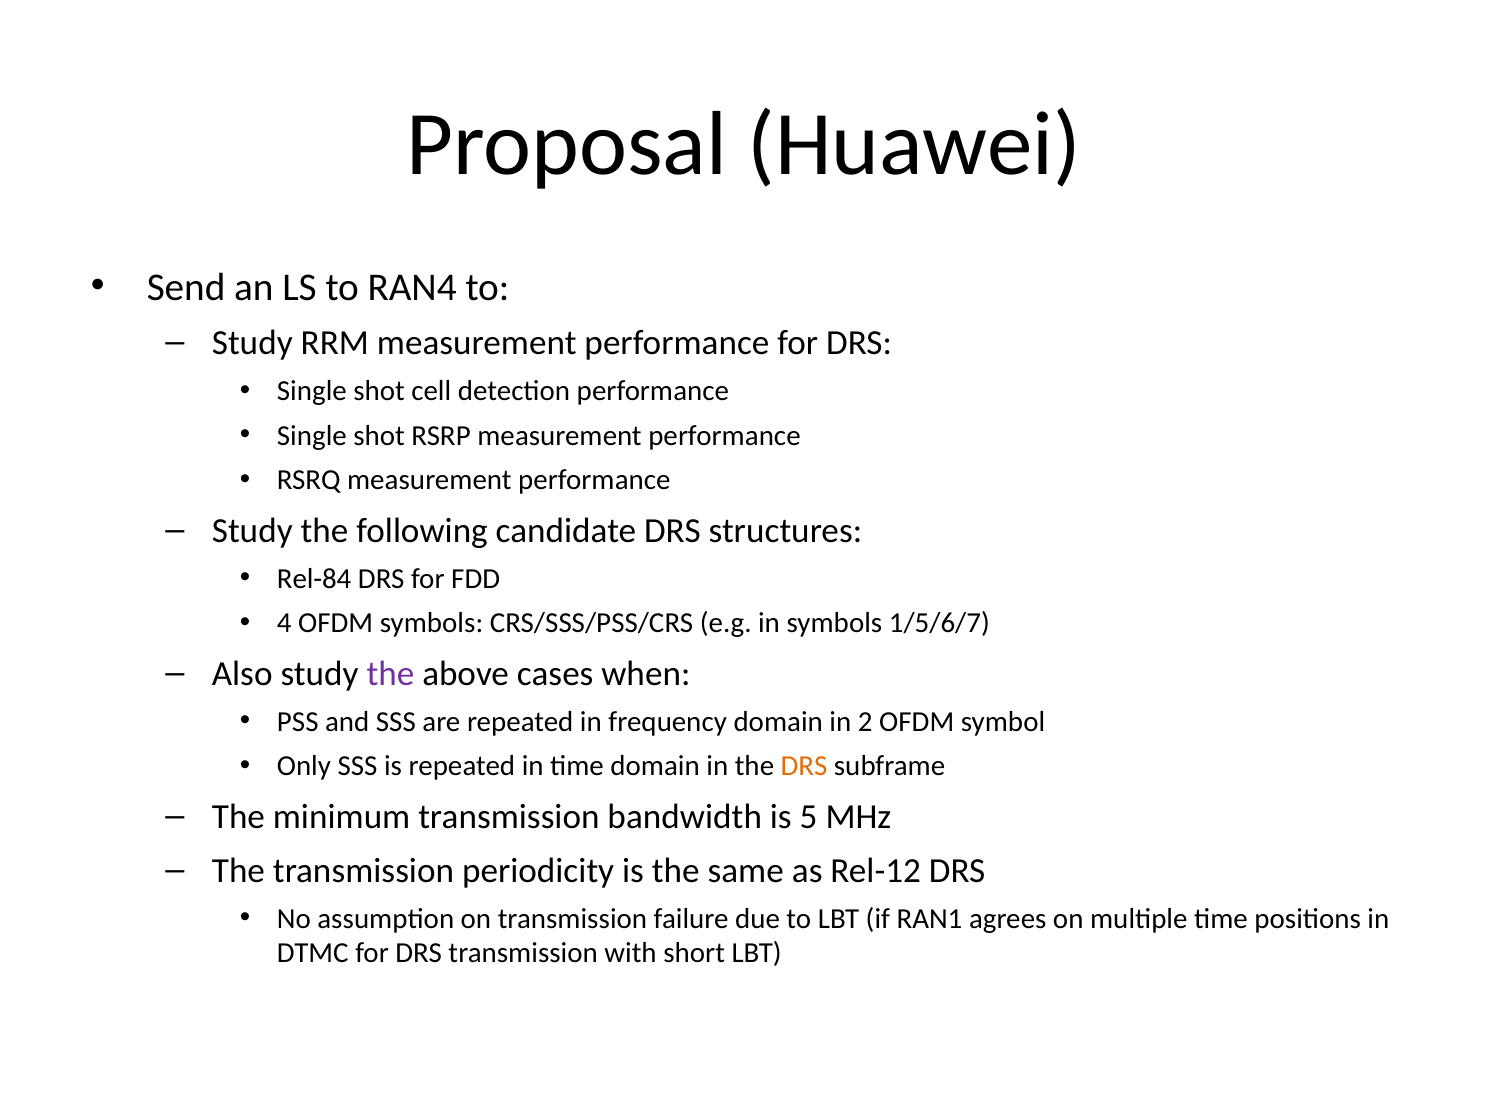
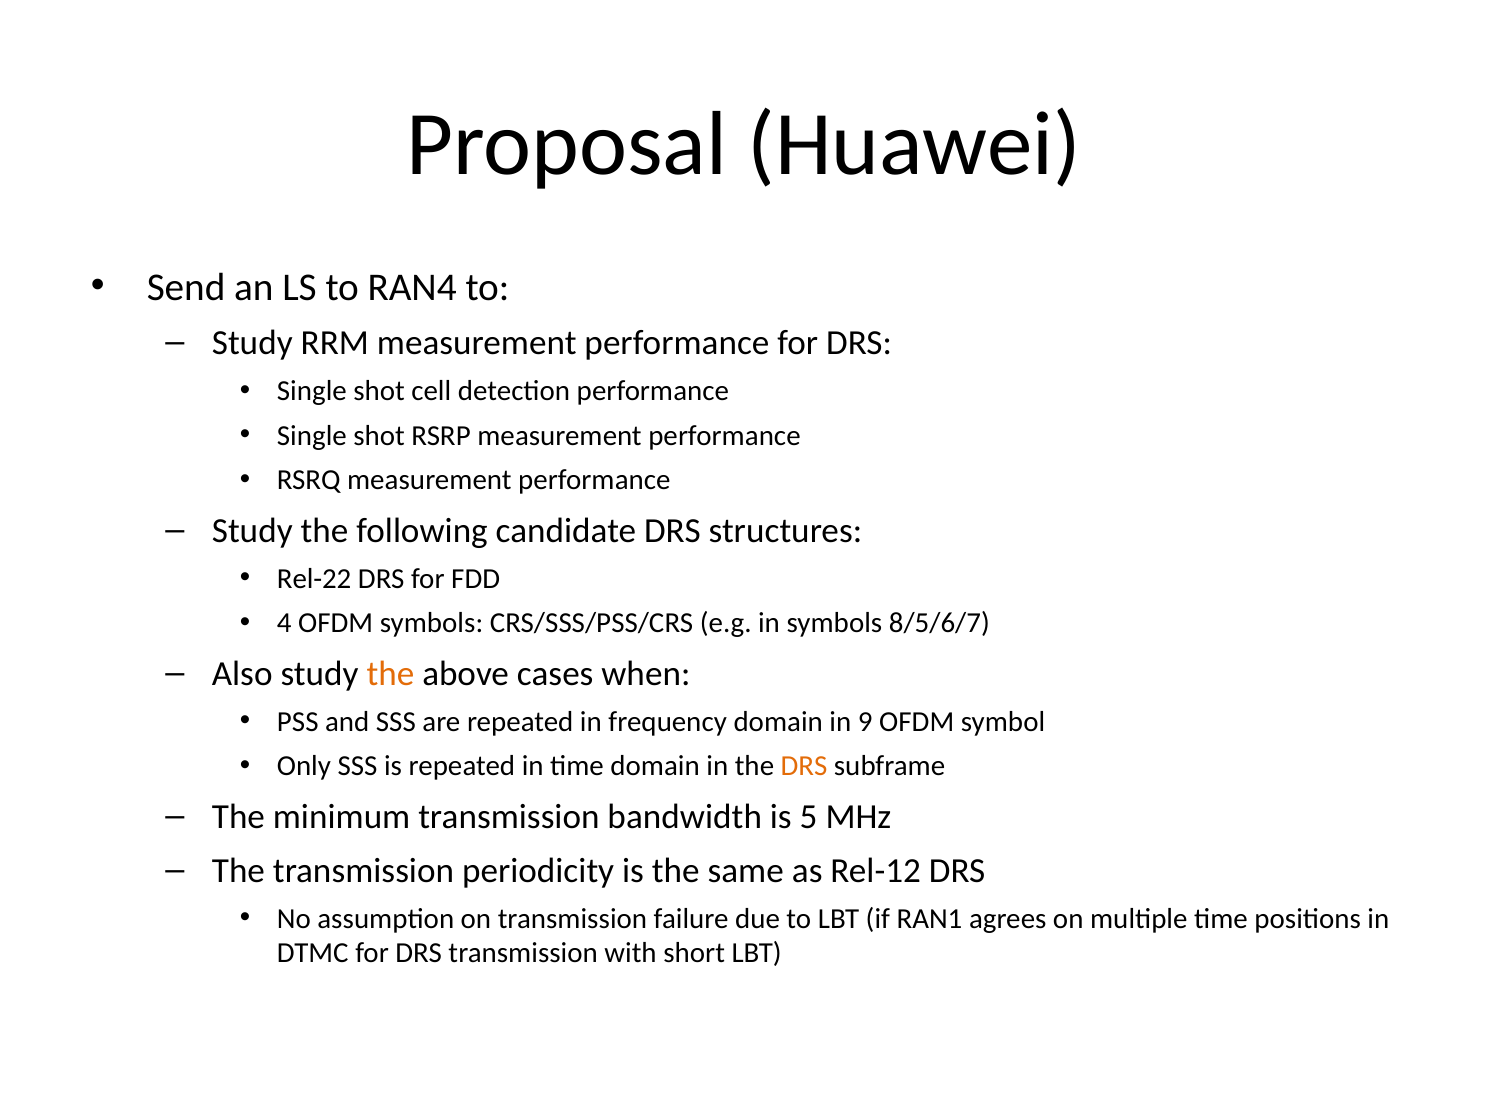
Rel-84: Rel-84 -> Rel-22 (314, 579)
1/5/6/7: 1/5/6/7 -> 8/5/6/7 (939, 623)
the colour: purple -> orange (390, 674)
2: 2 -> 9 (865, 722)
